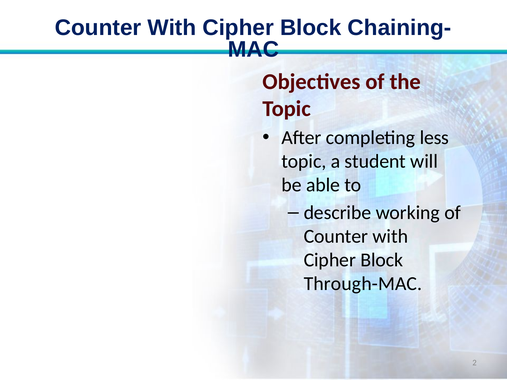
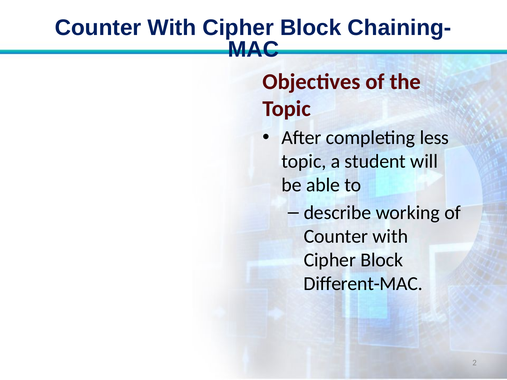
Through-MAC: Through-MAC -> Different-MAC (363, 284)
